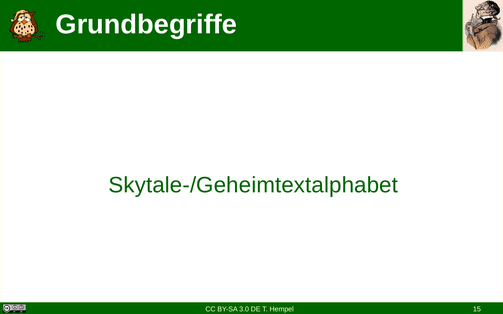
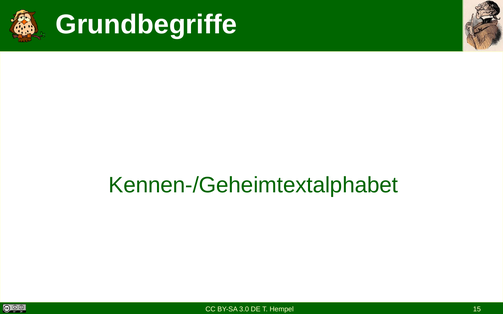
Skytale-/Geheimtextalphabet: Skytale-/Geheimtextalphabet -> Kennen-/Geheimtextalphabet (253, 185)
